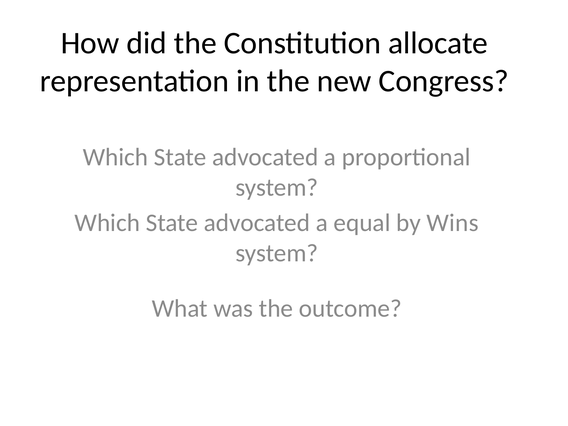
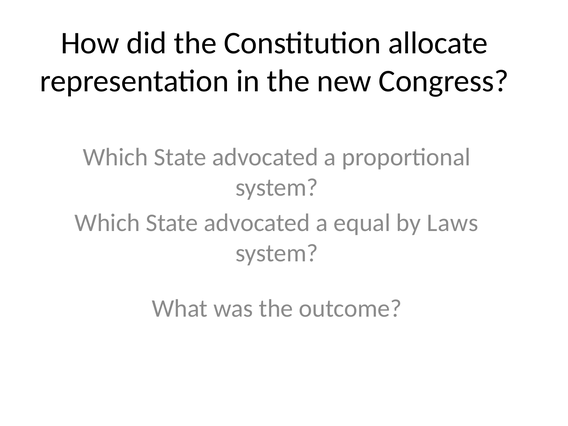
Wins: Wins -> Laws (453, 223)
